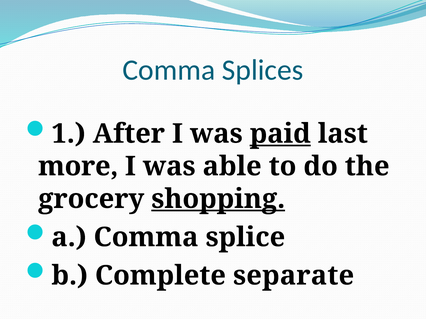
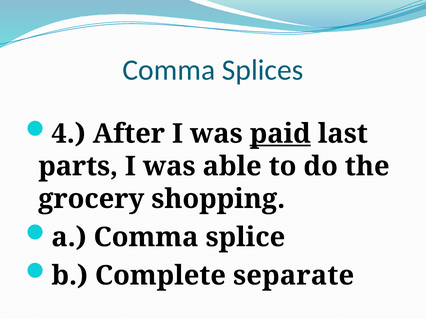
1: 1 -> 4 (69, 134)
more: more -> parts (78, 167)
shopping underline: present -> none (218, 199)
